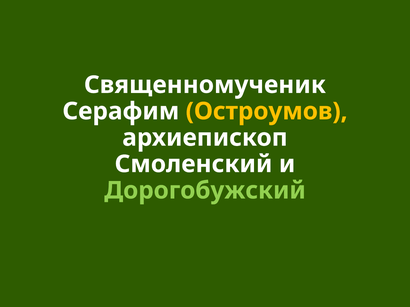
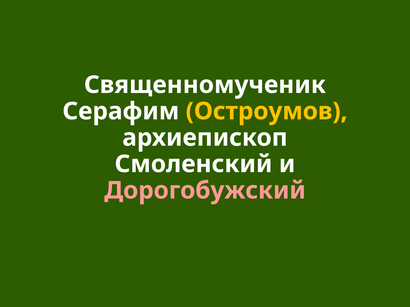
Дорогобужский colour: light green -> pink (205, 191)
